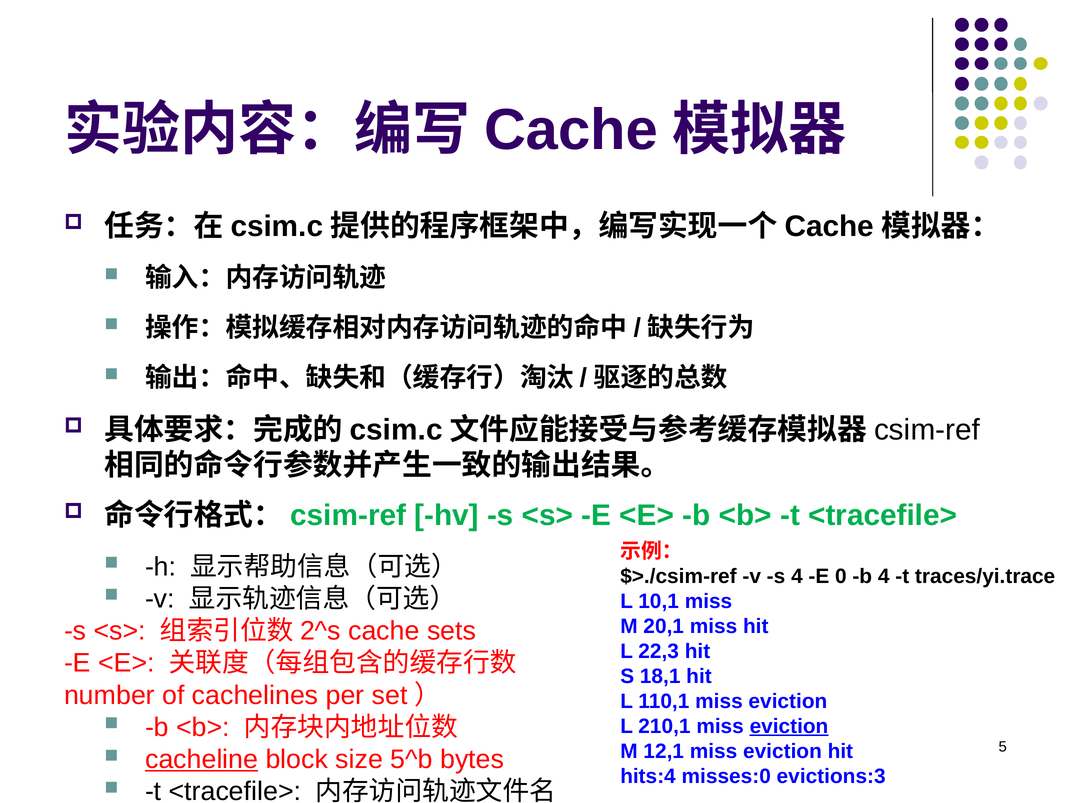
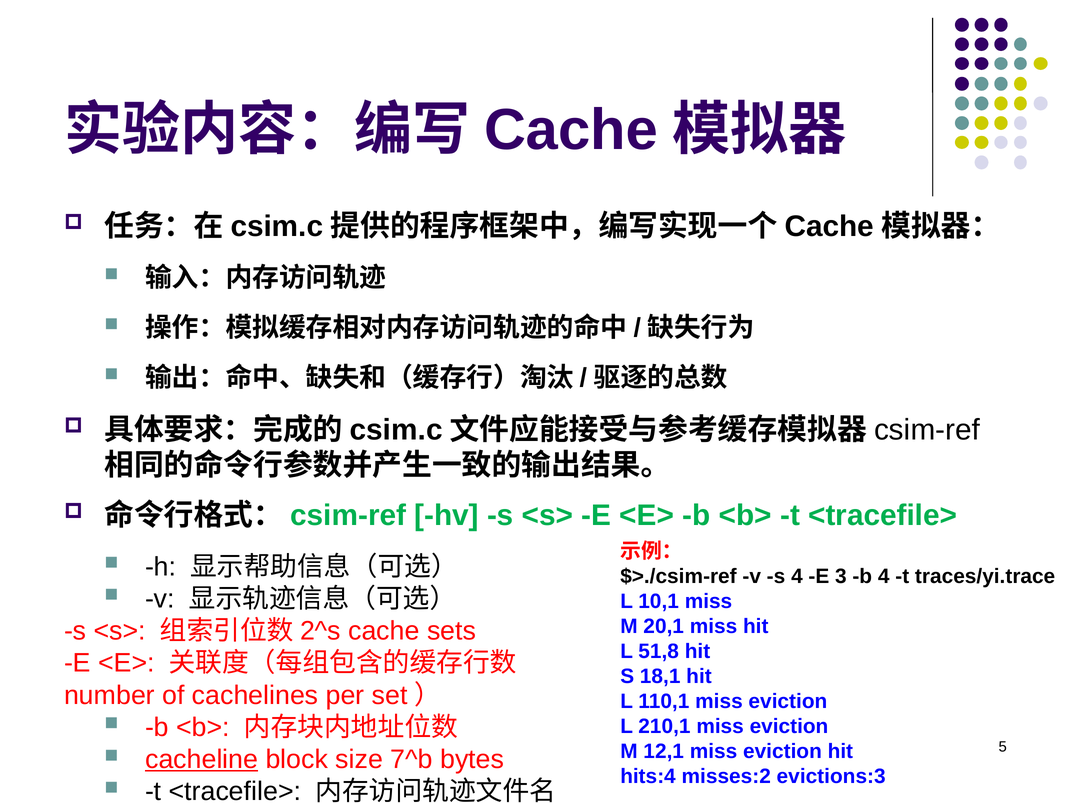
0: 0 -> 3 (841, 577)
22,3: 22,3 -> 51,8 (659, 652)
eviction underline: present -> none (789, 727)
5^b: 5^b -> 7^b (412, 760)
misses:0: misses:0 -> misses:2 (726, 777)
